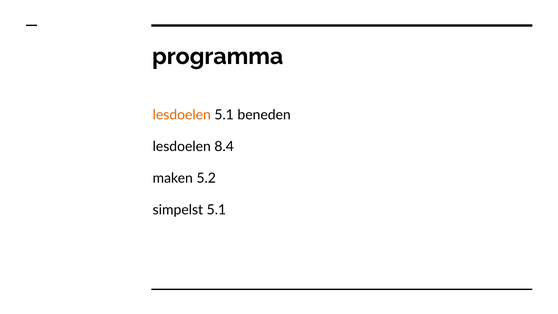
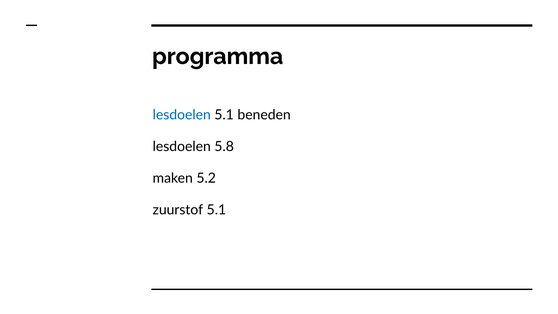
lesdoelen colour: orange -> blue (182, 115)
8.4: 8.4 -> 5.8 (224, 146)
simpelst: simpelst -> zuurstof (178, 210)
